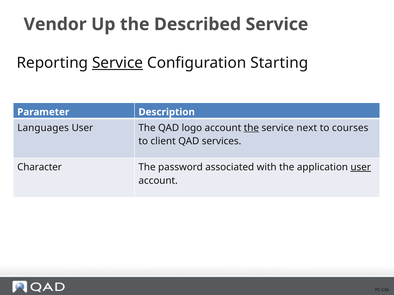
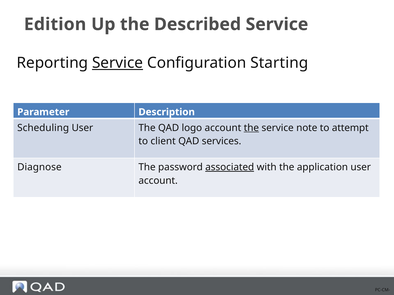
Vendor: Vendor -> Edition (55, 24)
Languages: Languages -> Scheduling (43, 128)
next: next -> note (307, 128)
courses: courses -> attempt (350, 128)
Character: Character -> Diagnose (39, 167)
associated underline: none -> present (230, 167)
user underline: present -> none (361, 167)
